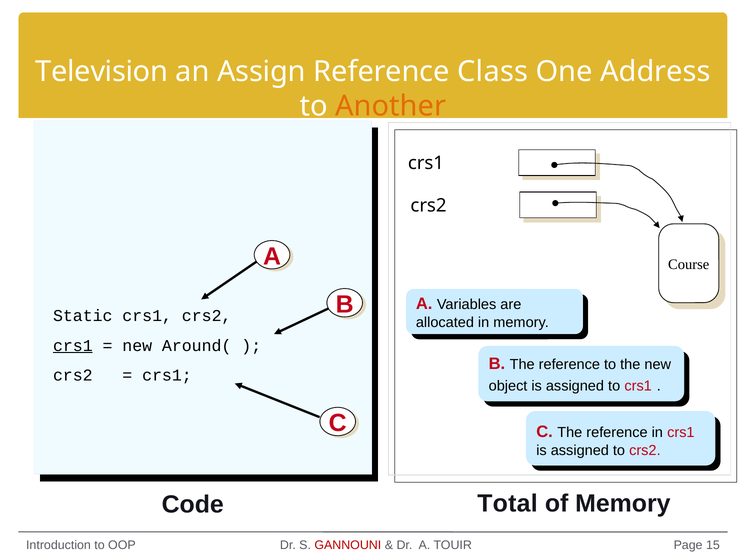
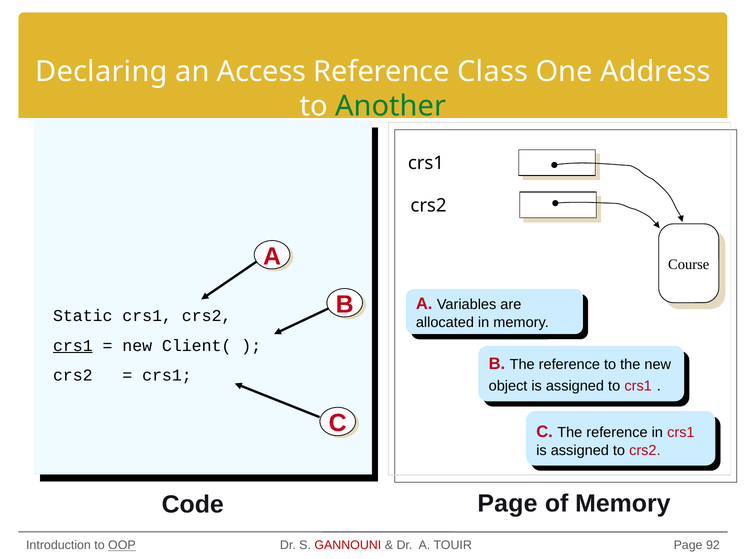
Television: Television -> Declaring (101, 72)
Assign: Assign -> Access (262, 72)
Another colour: orange -> green (391, 106)
Around(: Around( -> Client( (197, 346)
Code Total: Total -> Page (507, 504)
OOP underline: none -> present (122, 546)
15: 15 -> 92 (713, 546)
